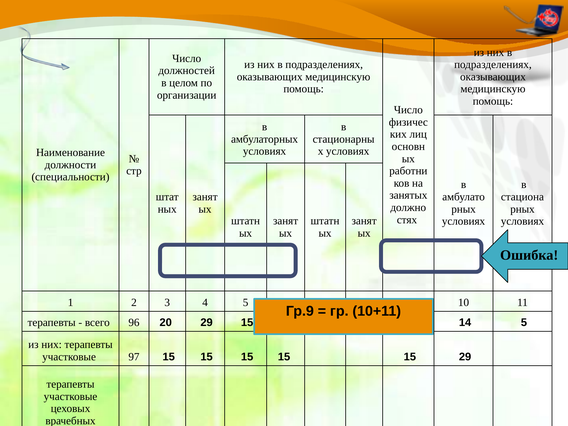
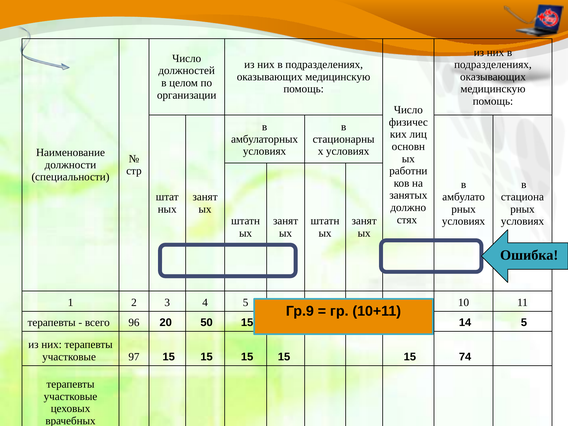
20 29: 29 -> 50 (207, 323)
15 29: 29 -> 74 (465, 357)
